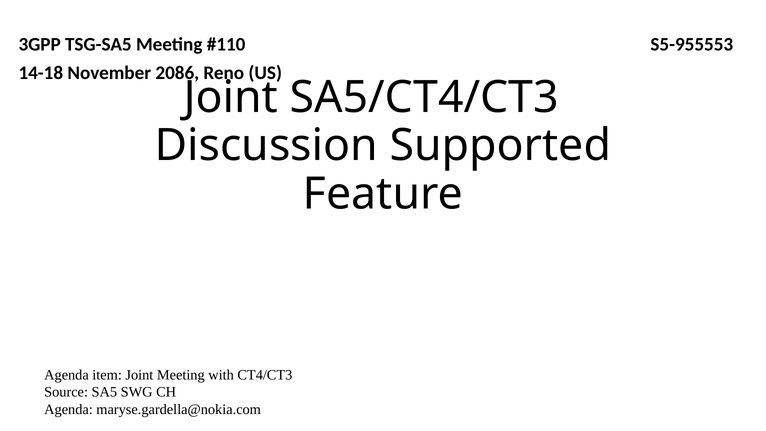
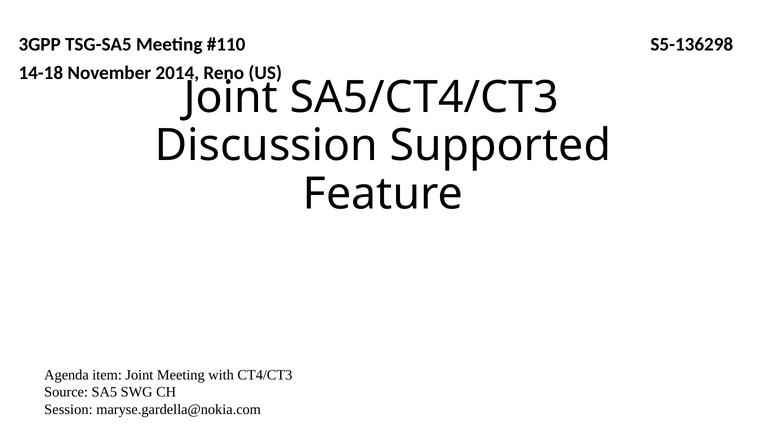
S5-955553: S5-955553 -> S5-136298 (692, 44)
2086: 2086 -> 2014 (177, 73)
Agenda: Agenda -> Session (68, 409)
